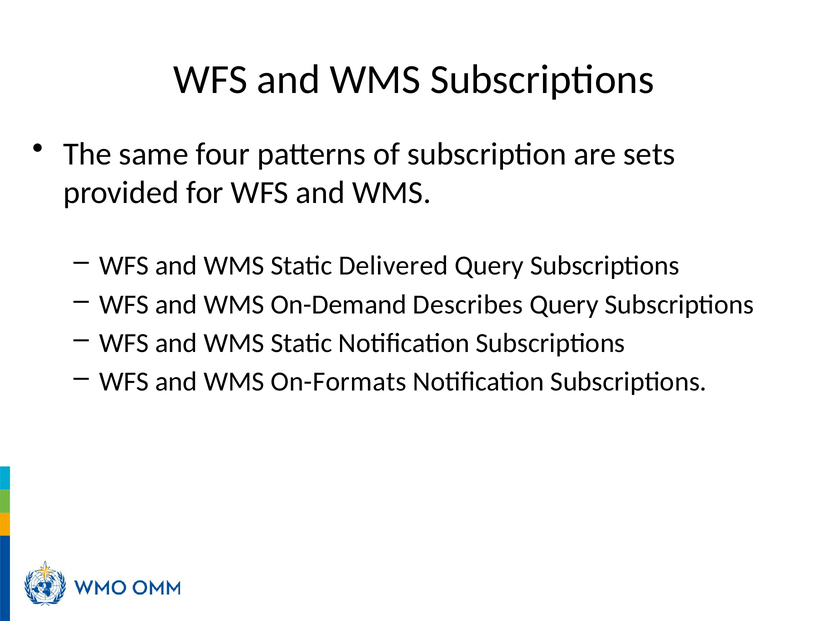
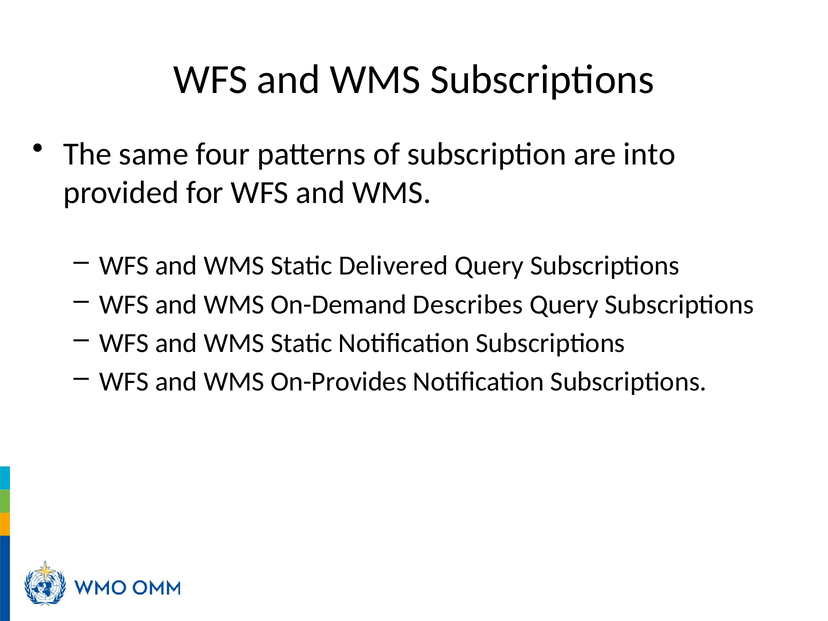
sets: sets -> into (649, 154)
On-Formats: On-Formats -> On-Provides (339, 382)
